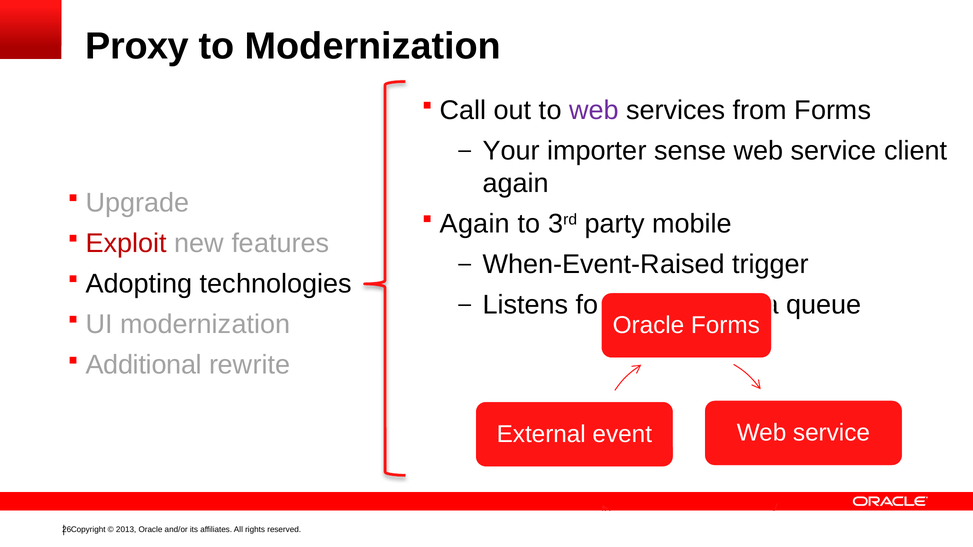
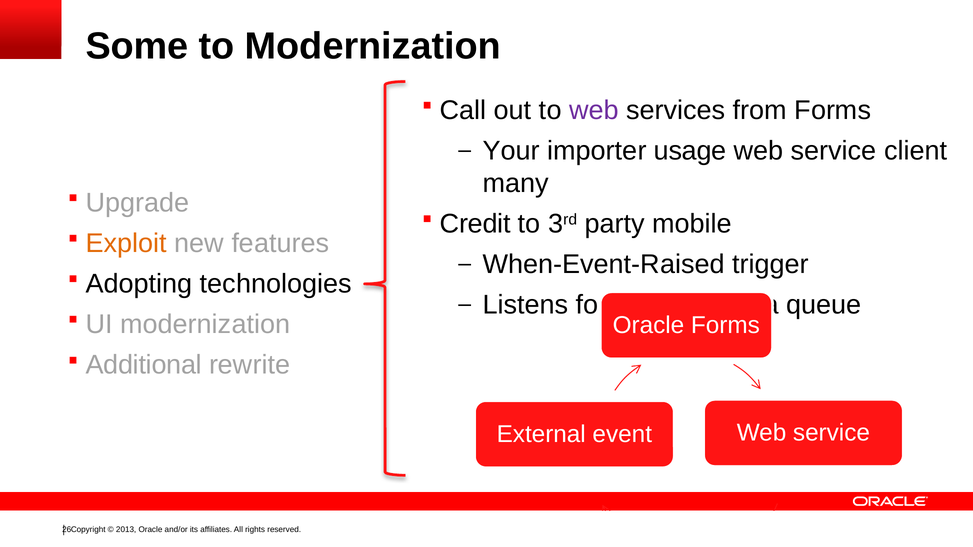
Proxy: Proxy -> Some (137, 46)
sense: sense -> usage (690, 151)
again: again -> many (516, 183)
Again: Again -> Credit (475, 224)
Exploit colour: red -> orange (126, 243)
